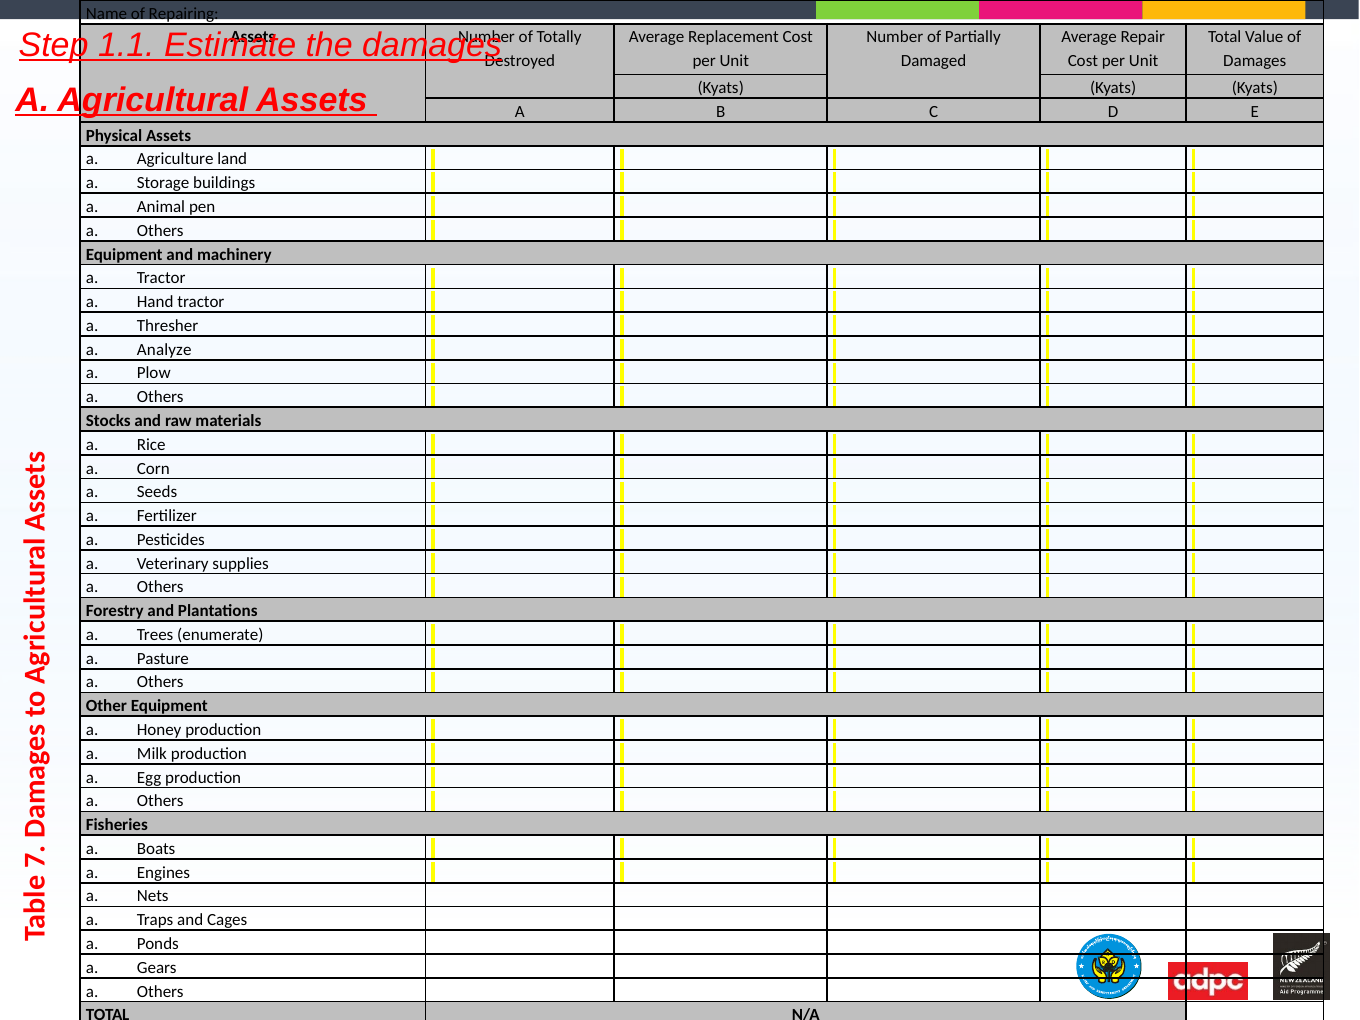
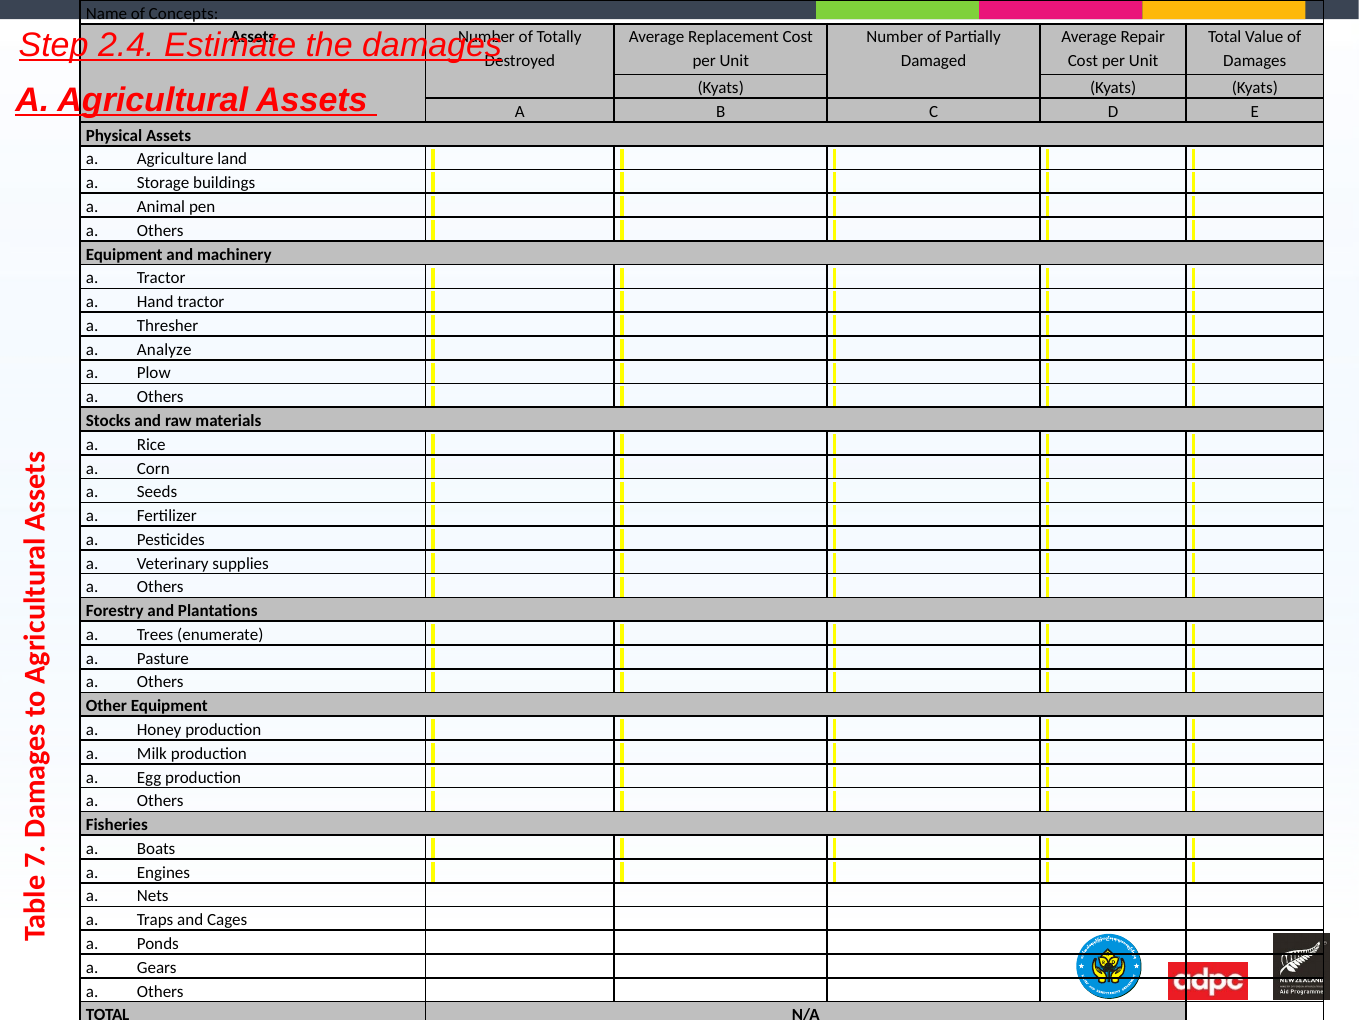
Repairing: Repairing -> Concepts (184, 14)
1.1: 1.1 -> 2.4 (126, 45)
